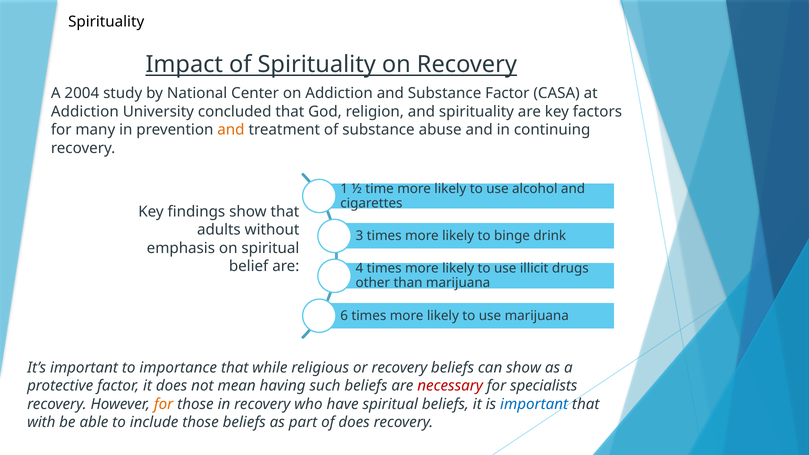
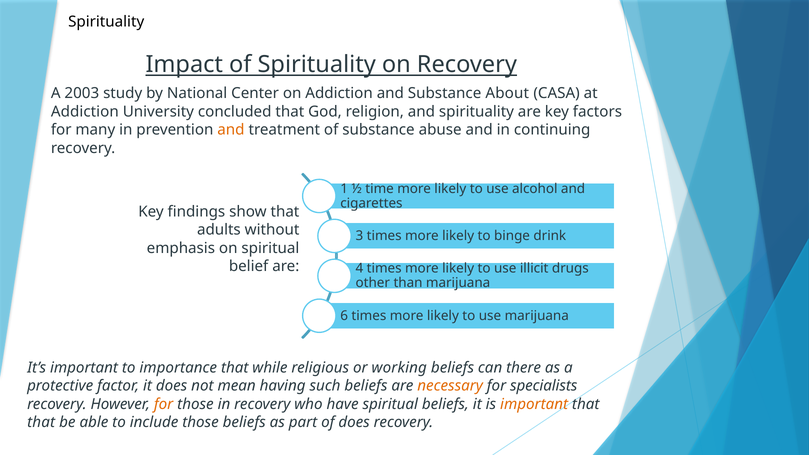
2004: 2004 -> 2003 (82, 93)
Substance Factor: Factor -> About (507, 93)
or recovery: recovery -> working (399, 368)
can show: show -> there (524, 368)
necessary colour: red -> orange (450, 386)
important colour: blue -> orange (534, 404)
with: with -> that (41, 422)
